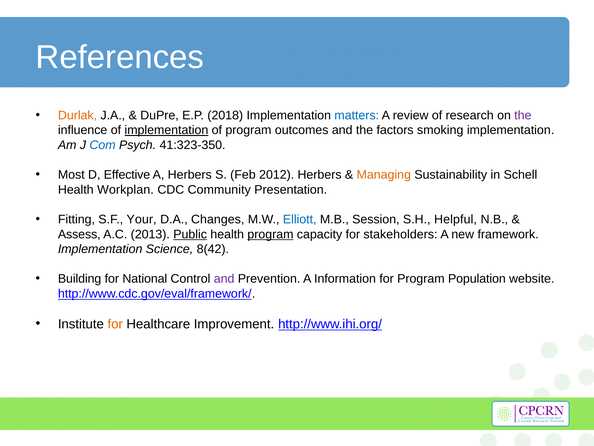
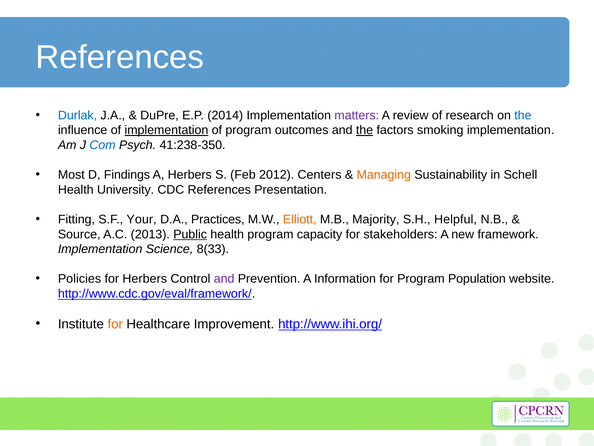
Durlak colour: orange -> blue (77, 115)
2018: 2018 -> 2014 (225, 115)
matters colour: blue -> purple (357, 115)
the colour: purple -> blue (523, 115)
the underline: none -> present (365, 130)
41:323-350: 41:323-350 -> 41:238-350 (193, 145)
Effective: Effective -> Findings (127, 175)
2012 Herbers: Herbers -> Centers (320, 175)
Workplan: Workplan -> University (126, 189)
CDC Community: Community -> References (219, 189)
Changes: Changes -> Practices (218, 219)
Elliott colour: blue -> orange (300, 219)
Session: Session -> Majority (376, 219)
Assess: Assess -> Source (79, 234)
program underline: present -> none (270, 234)
8(42: 8(42 -> 8(33 (213, 249)
Building: Building -> Policies (80, 279)
for National: National -> Herbers (145, 279)
